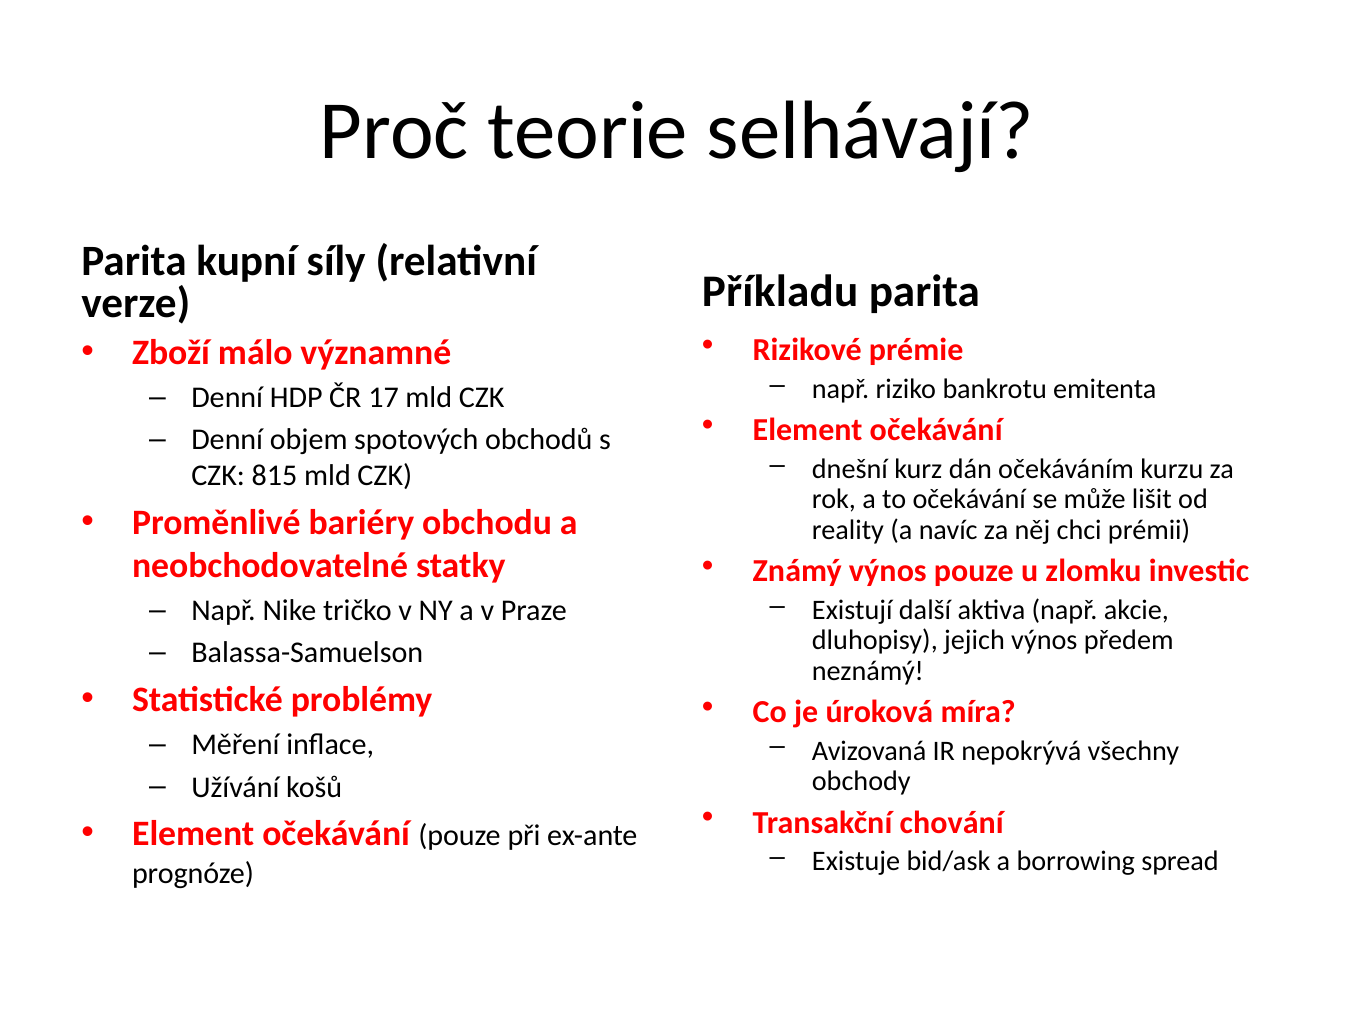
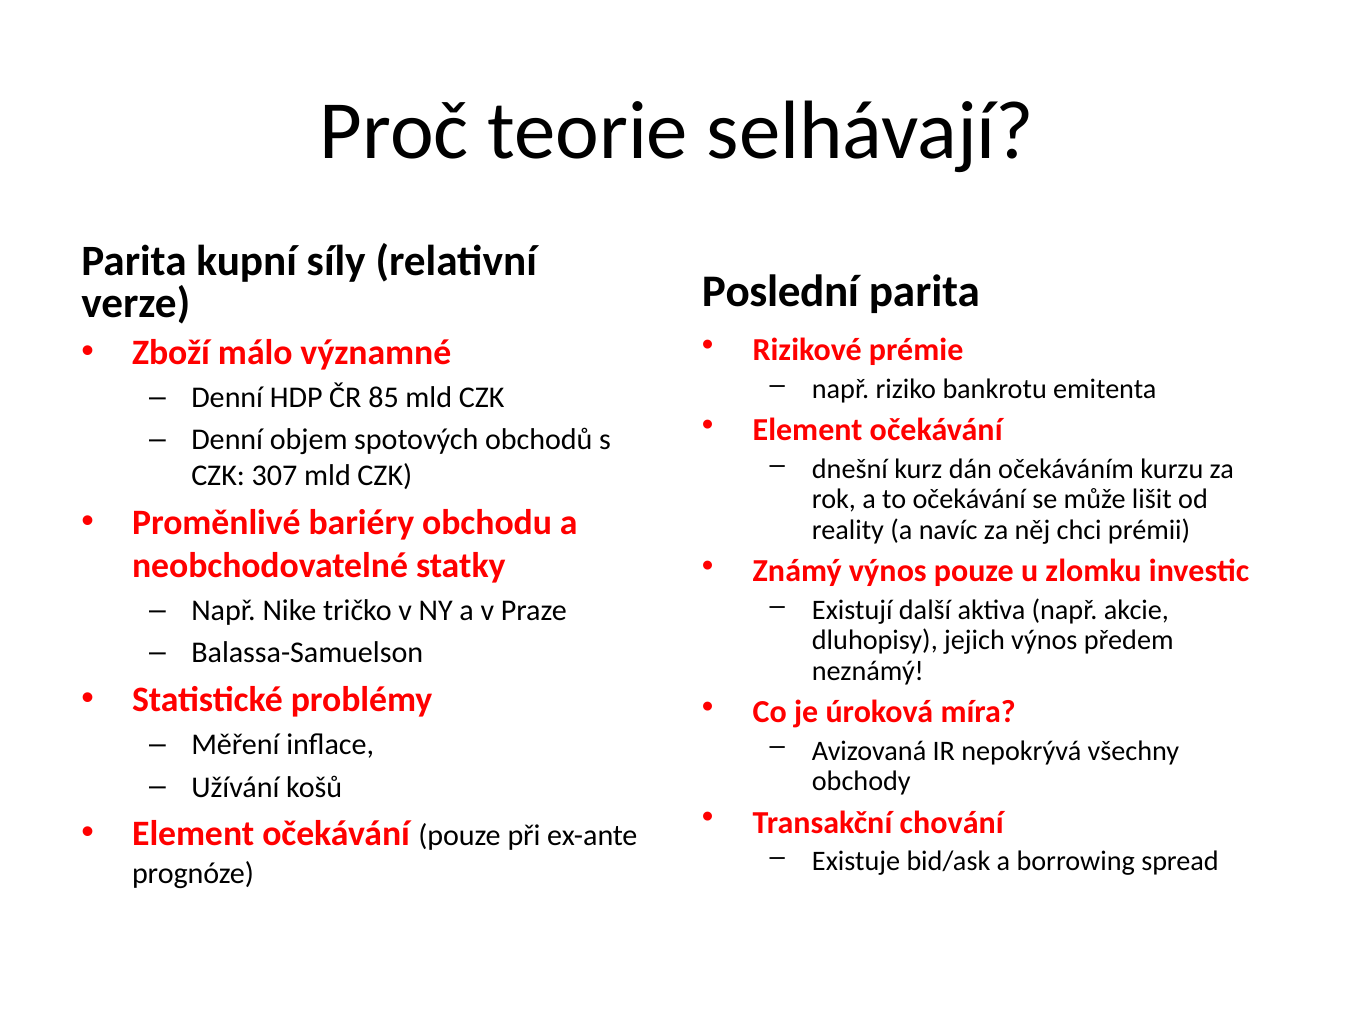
Příkladu: Příkladu -> Poslední (780, 292)
17: 17 -> 85 (384, 398)
815: 815 -> 307 (274, 476)
